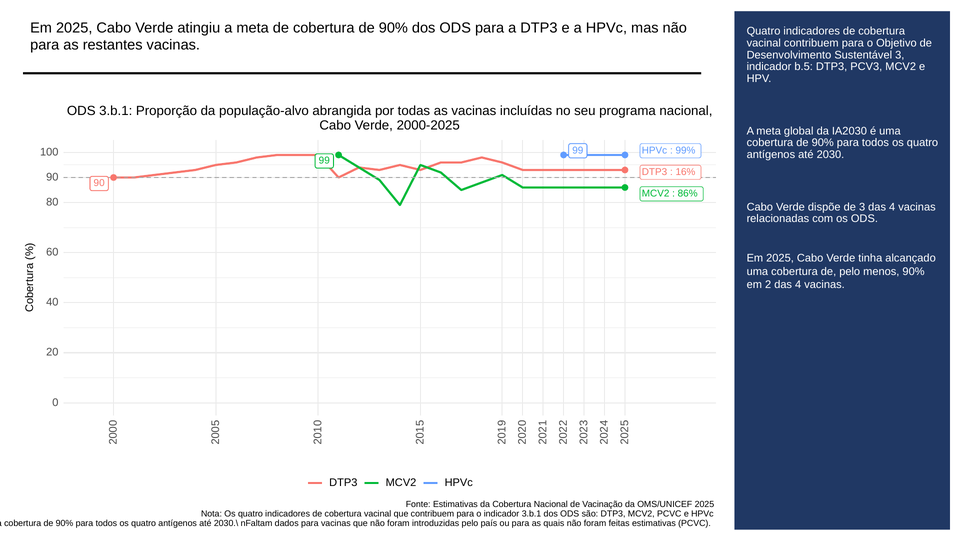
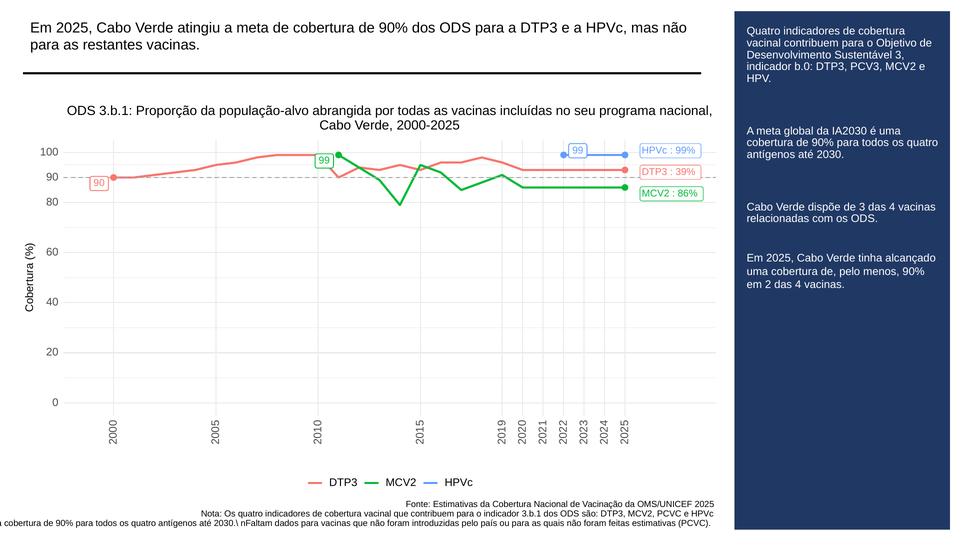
b.5: b.5 -> b.0 (804, 67)
16%: 16% -> 39% (685, 172)
